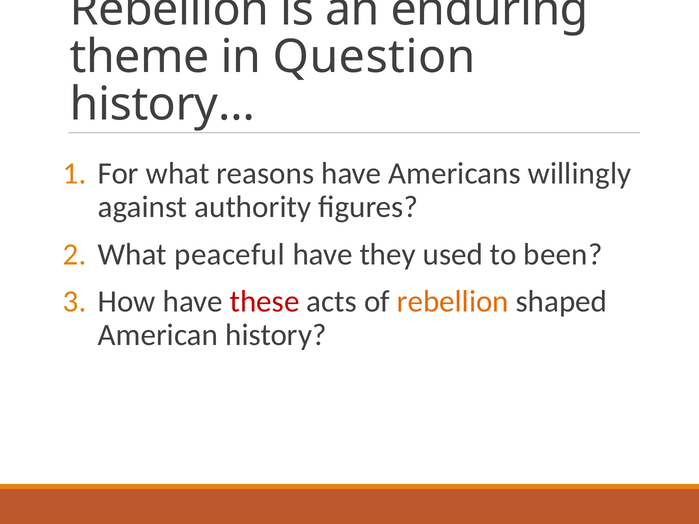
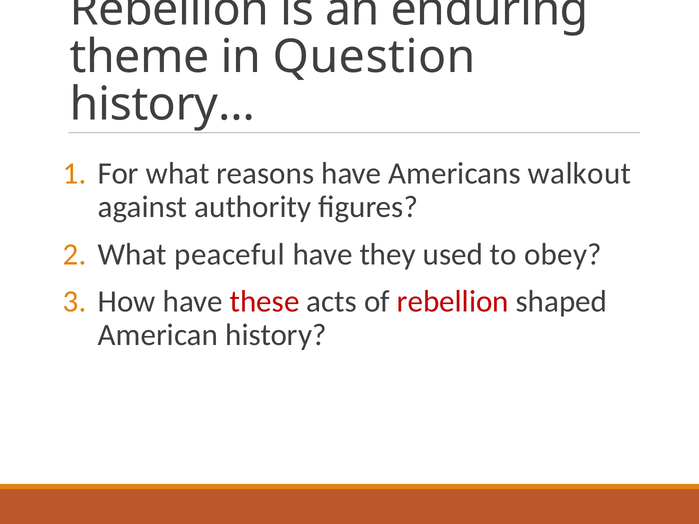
willingly: willingly -> walkout (579, 174)
been: been -> obey (563, 254)
rebellion colour: orange -> red (453, 302)
